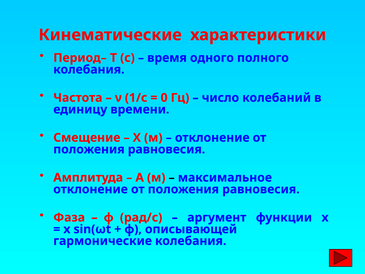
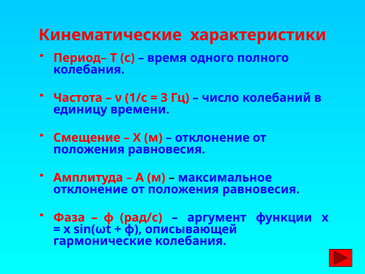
0: 0 -> 3 (164, 98)
